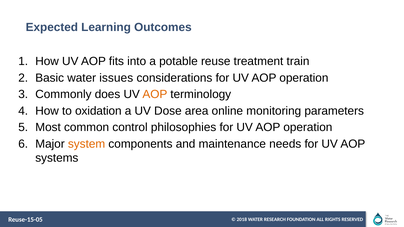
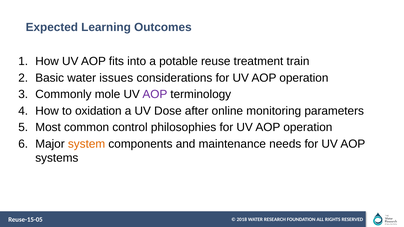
does: does -> mole (108, 94)
AOP colour: orange -> purple (155, 94)
area: area -> after (197, 111)
